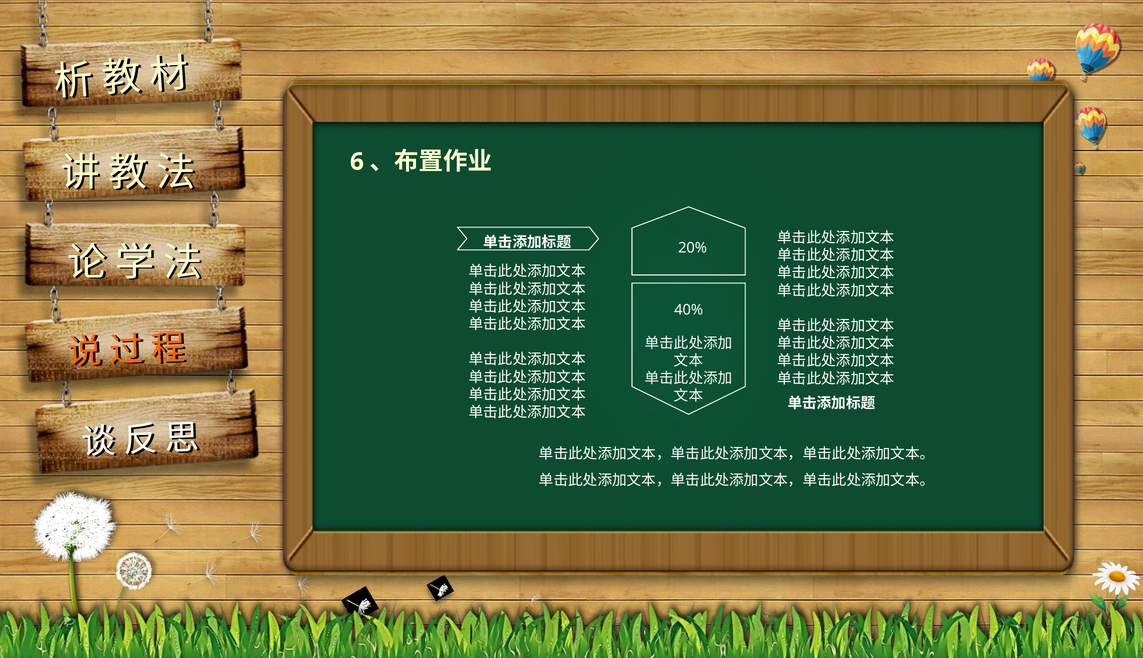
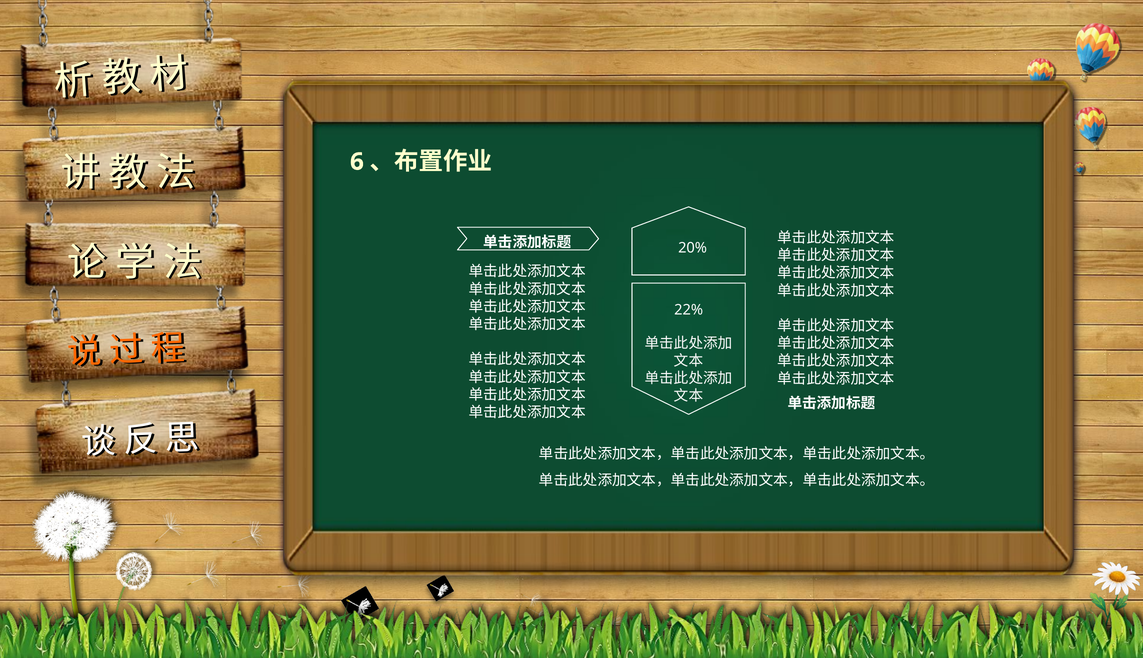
40%: 40% -> 22% (689, 310)
